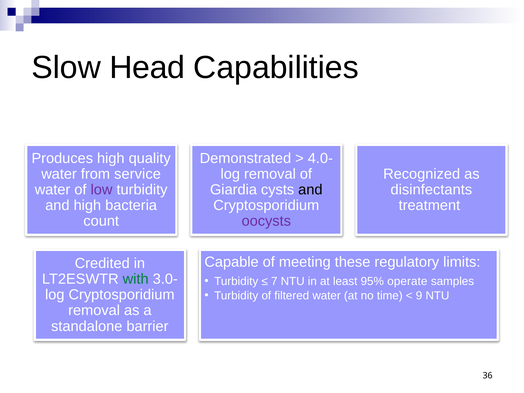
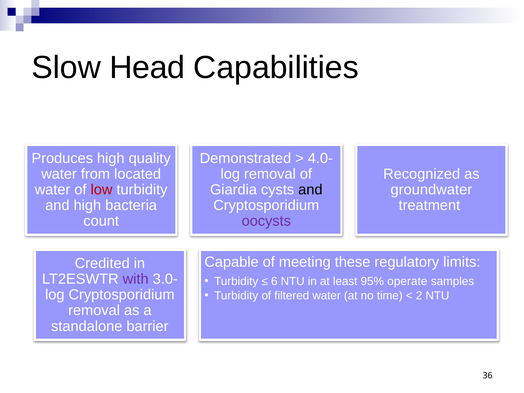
service: service -> located (138, 174)
low colour: purple -> red (102, 190)
disinfectants: disinfectants -> groundwater (431, 190)
with colour: green -> purple (136, 279)
7: 7 -> 6 (274, 281)
9: 9 -> 2 (419, 296)
